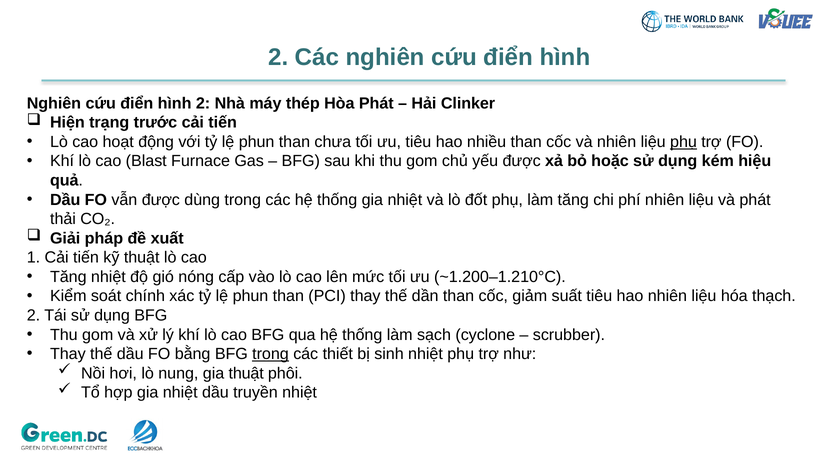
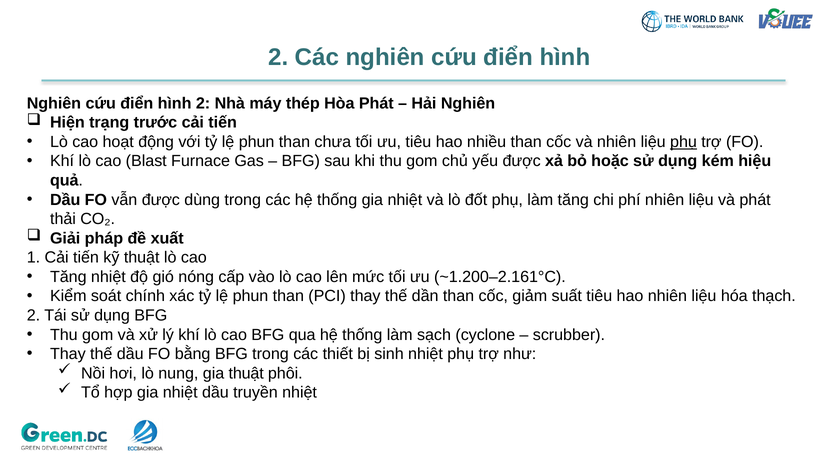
Hải Clinker: Clinker -> Nghiên (468, 103)
~1.200–1.210°C: ~1.200–1.210°C -> ~1.200–2.161°C (500, 277)
trong underline: present -> none (271, 354)
